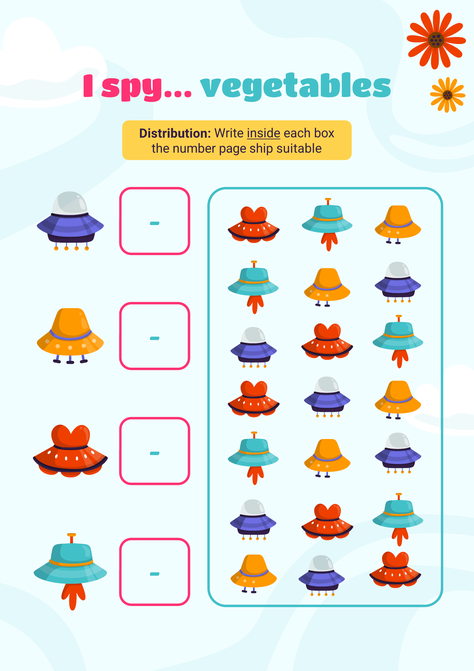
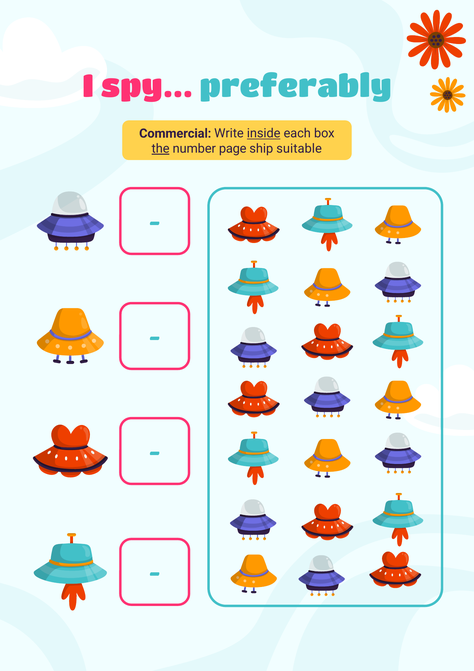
vegetables: vegetables -> preferably (296, 87)
Distribution: Distribution -> Commercial (175, 133)
the underline: none -> present (161, 149)
